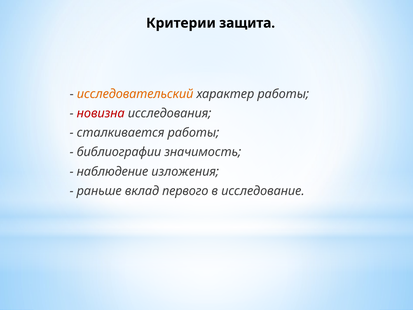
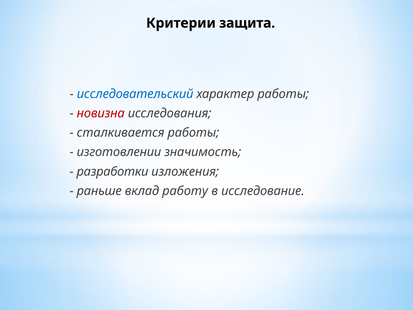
исследовательский colour: orange -> blue (135, 94)
библиографии: библиографии -> изготовлении (119, 152)
наблюдение: наблюдение -> разработки (113, 171)
первого: первого -> работу (185, 191)
